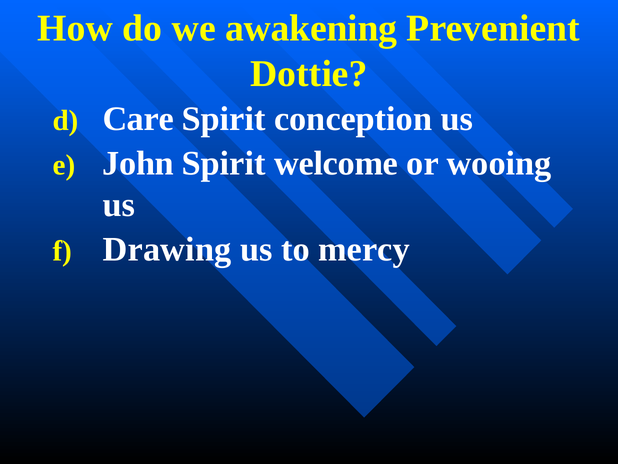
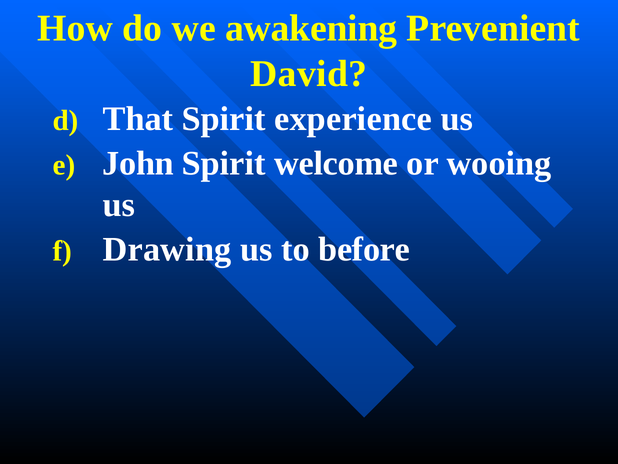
Dottie: Dottie -> David (309, 74)
Care: Care -> That (138, 119)
conception: conception -> experience (353, 119)
mercy: mercy -> before (364, 249)
